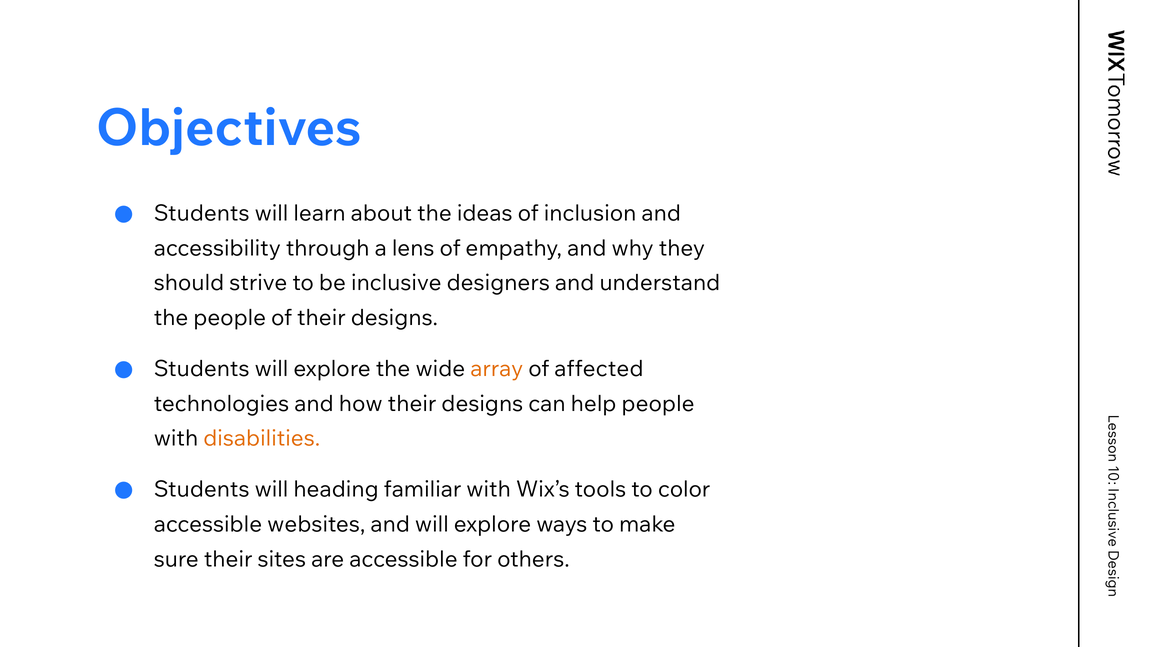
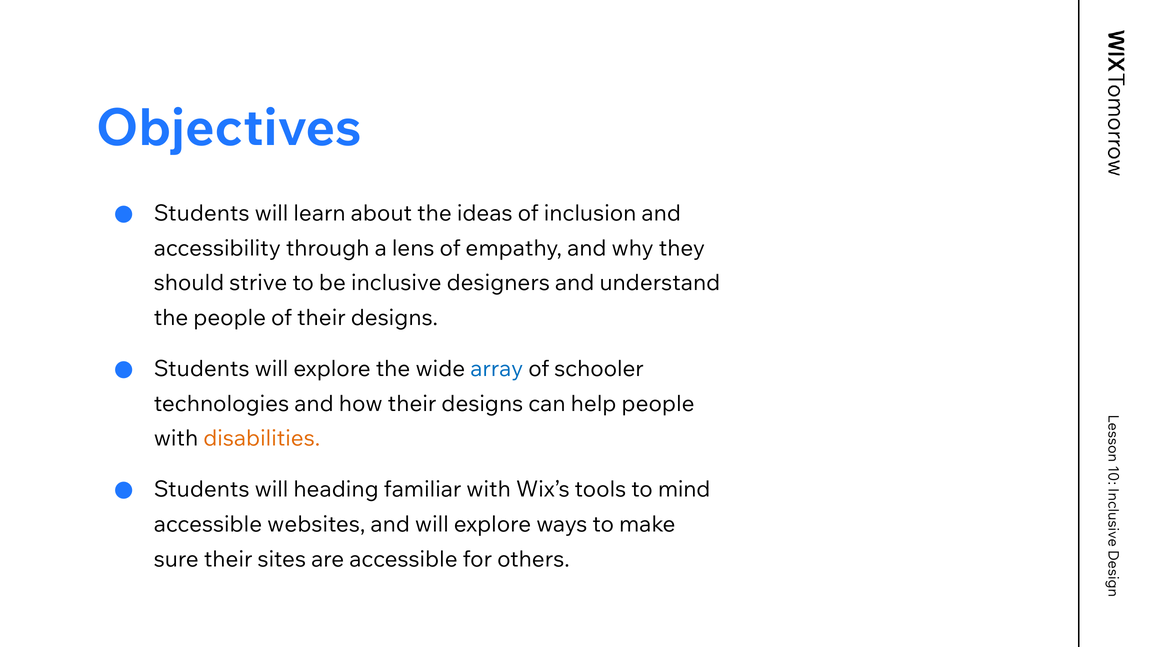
array colour: orange -> blue (497, 369)
affected: affected -> schooler (599, 369)
color: color -> mind (684, 490)
